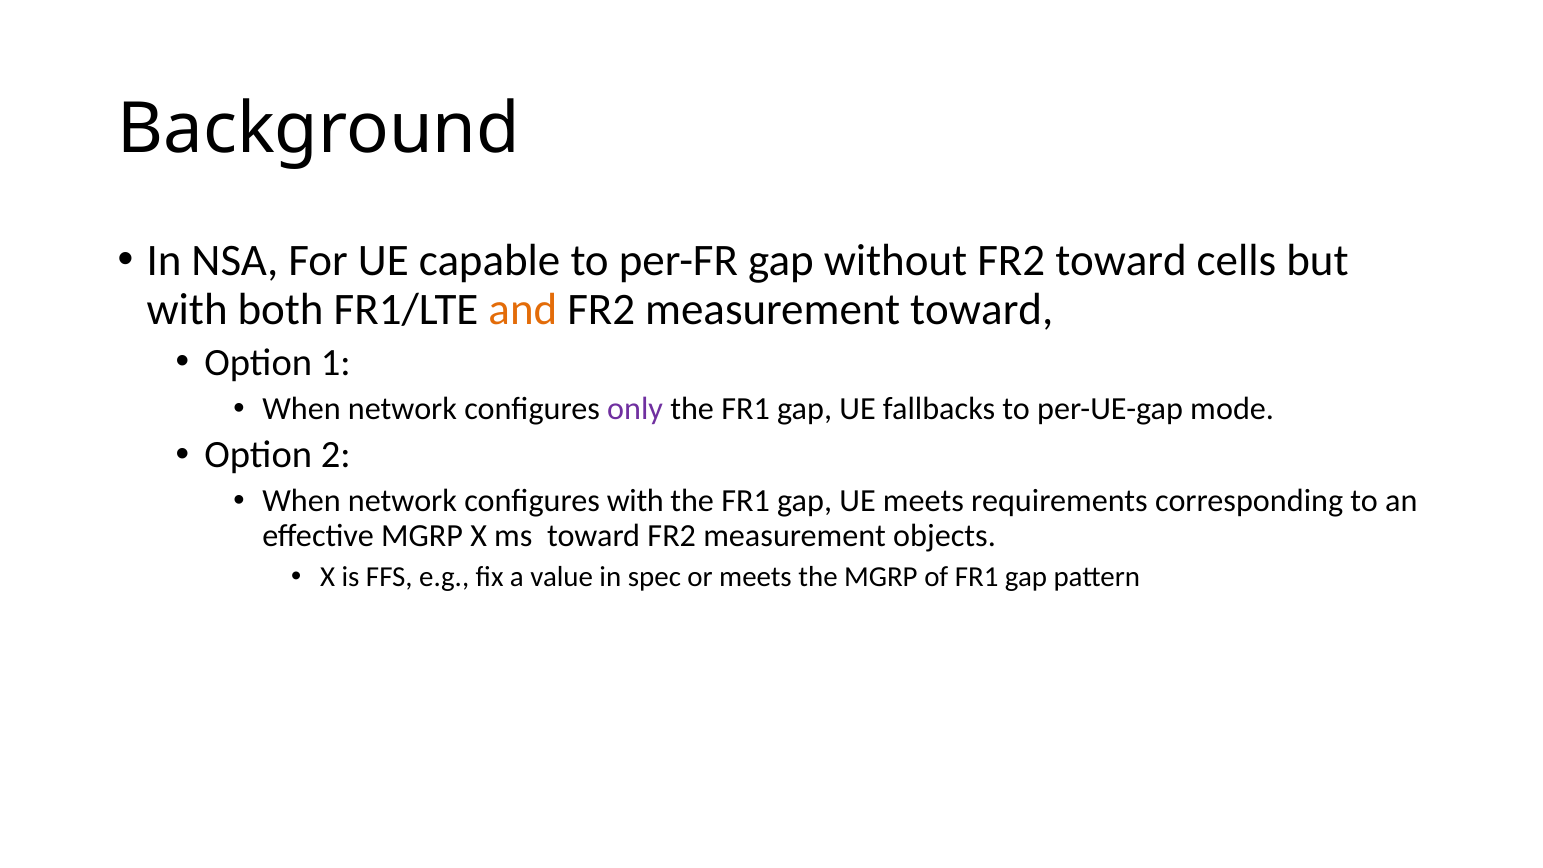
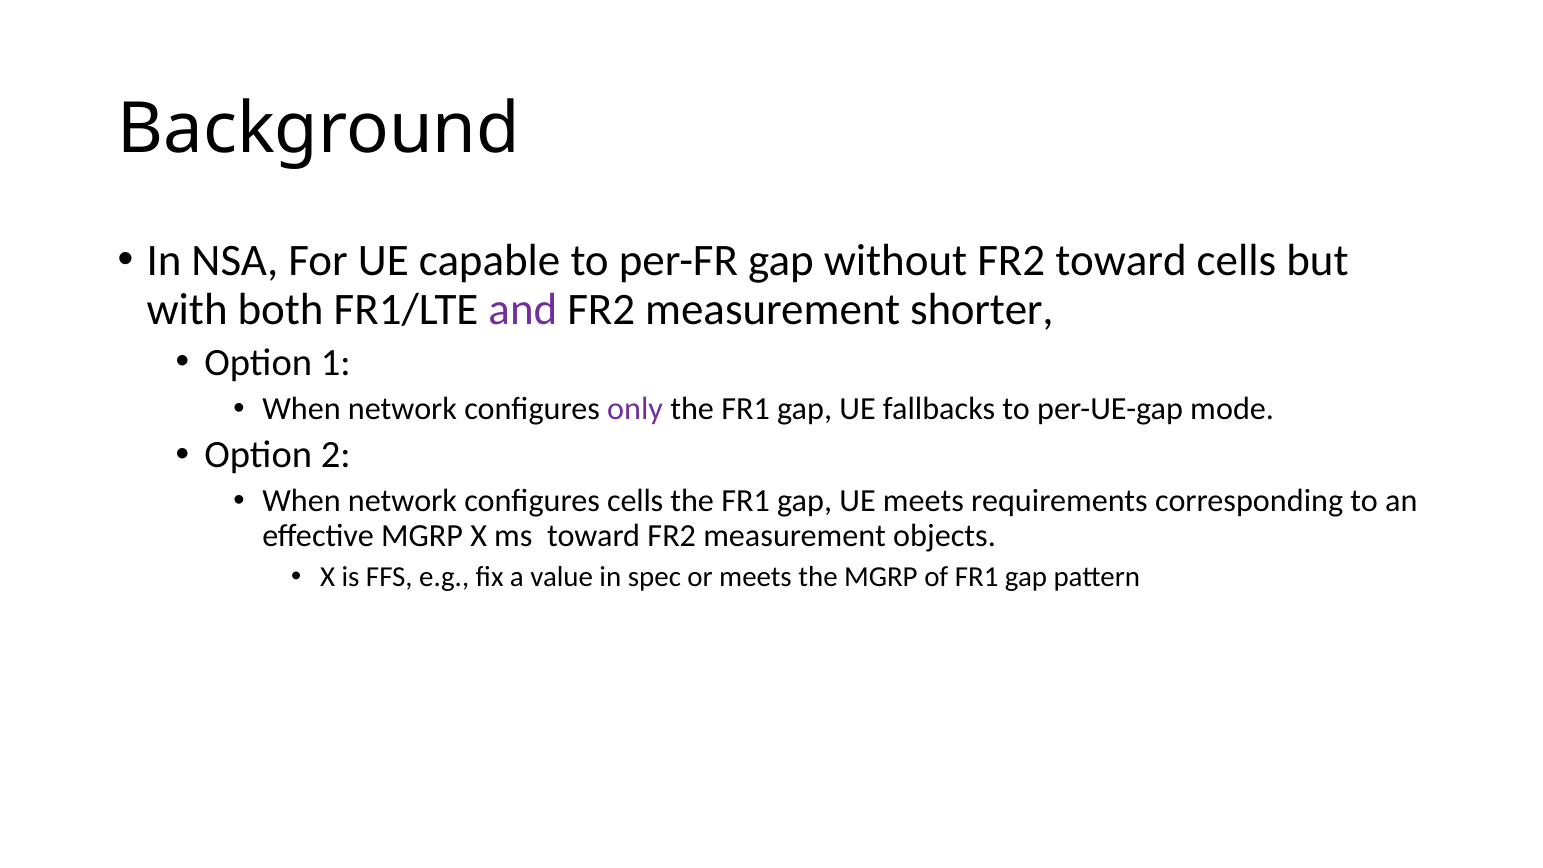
and colour: orange -> purple (523, 309)
measurement toward: toward -> shorter (982, 309)
configures with: with -> cells (635, 501)
